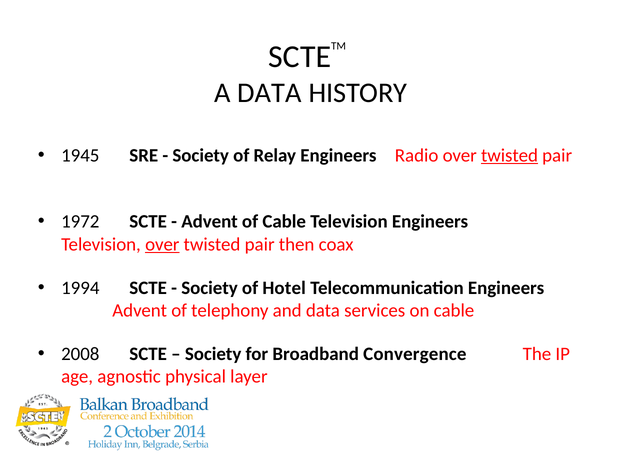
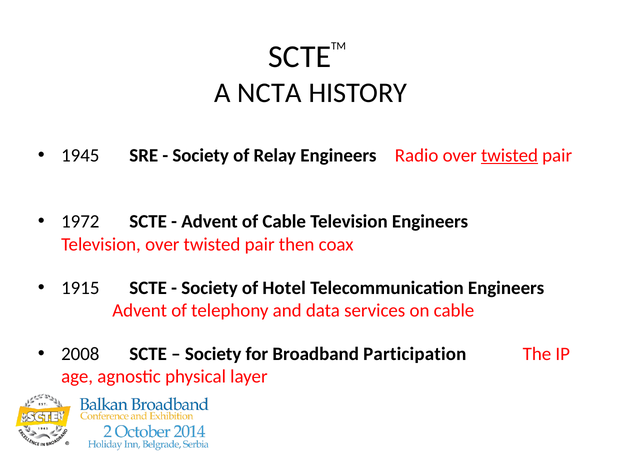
A DATA: DATA -> NCTA (270, 93)
over underline: present -> none (162, 244)
1994: 1994 -> 1915 (80, 288)
Convergence: Convergence -> Participation (415, 354)
